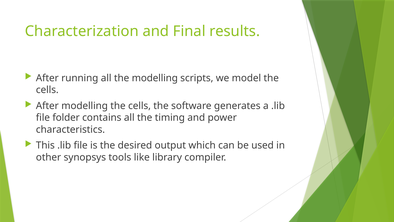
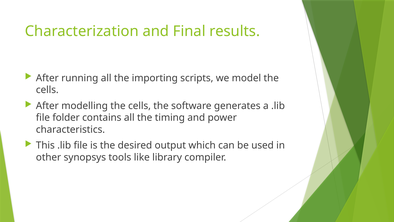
the modelling: modelling -> importing (155, 78)
